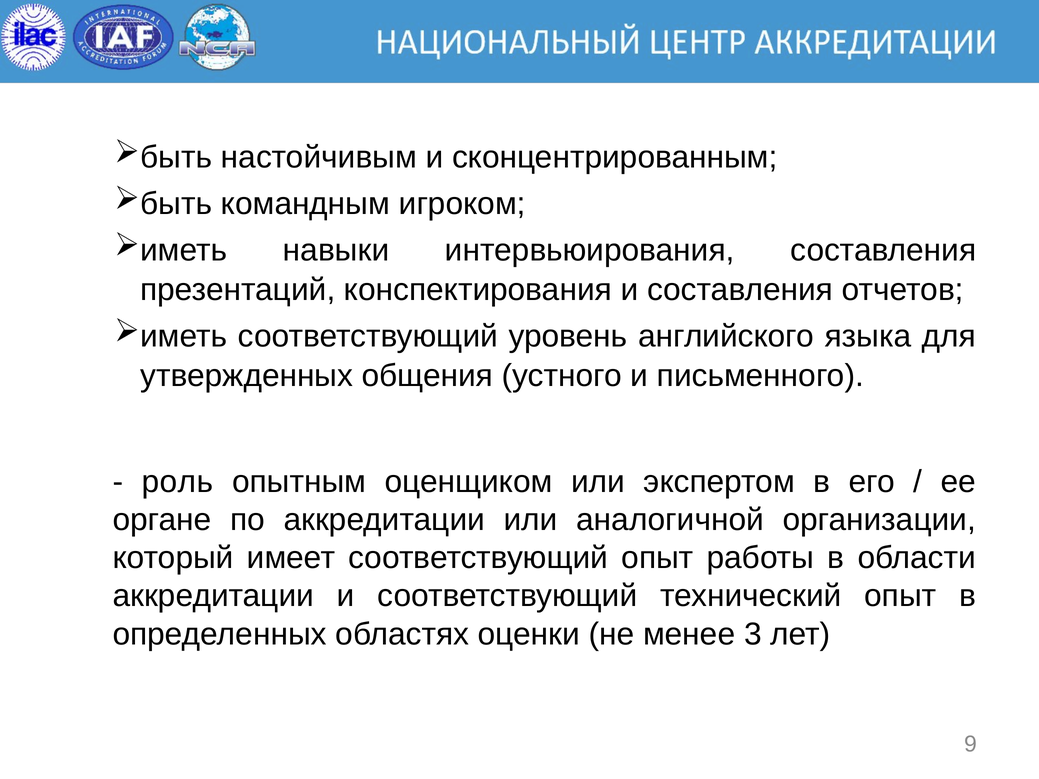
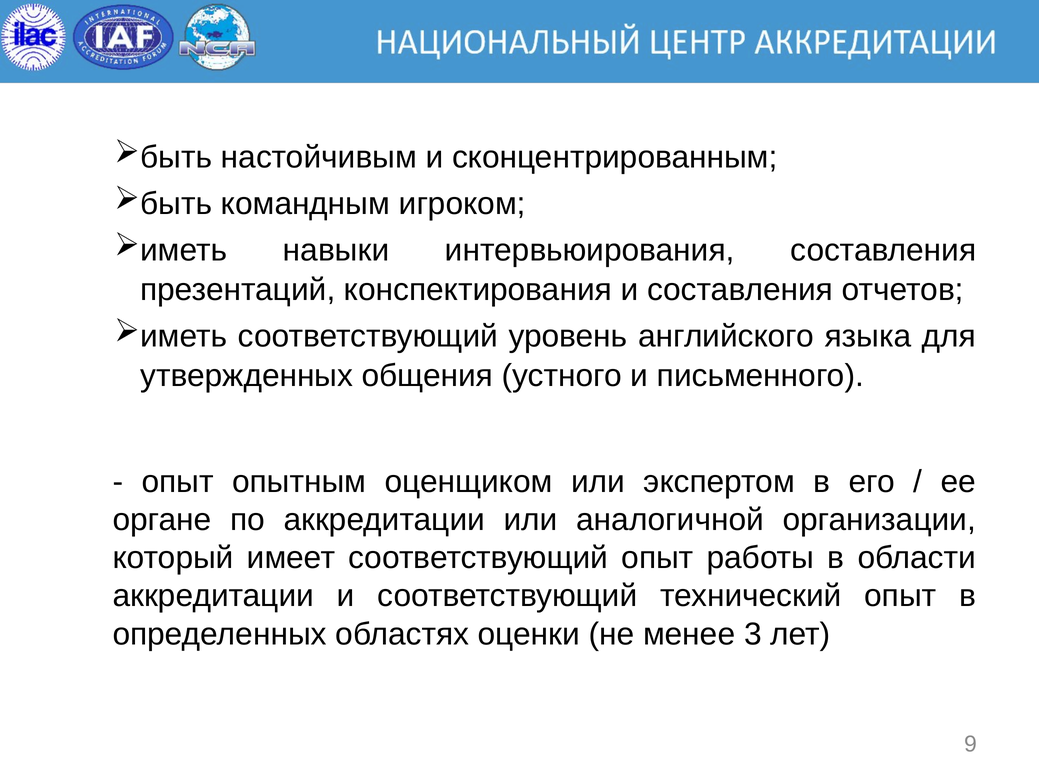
роль: роль -> опыт (178, 482)
